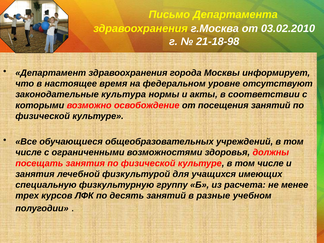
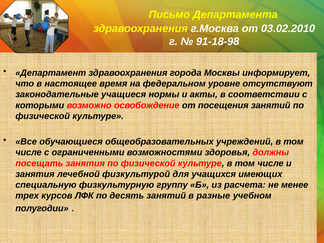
21-18-98: 21-18-98 -> 91-18-98 (218, 41)
культура: культура -> учащиеся (124, 95)
